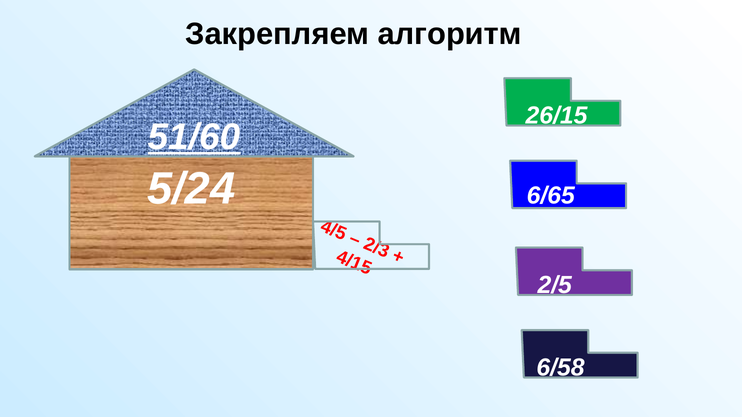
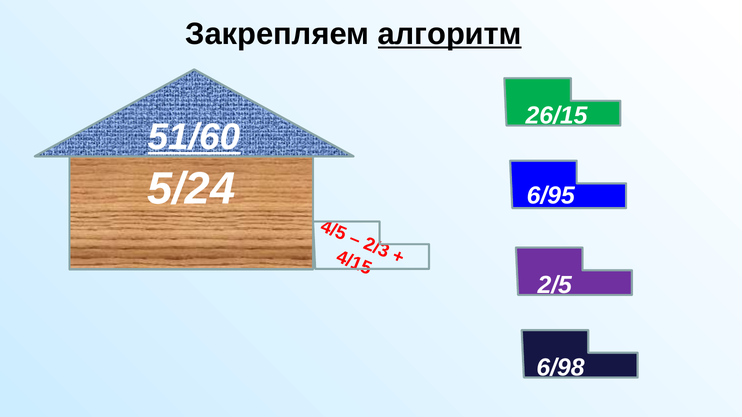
алгоритм underline: none -> present (450, 34)
6/65: 6/65 -> 6/95 (551, 196)
6/58: 6/58 -> 6/98 (561, 368)
